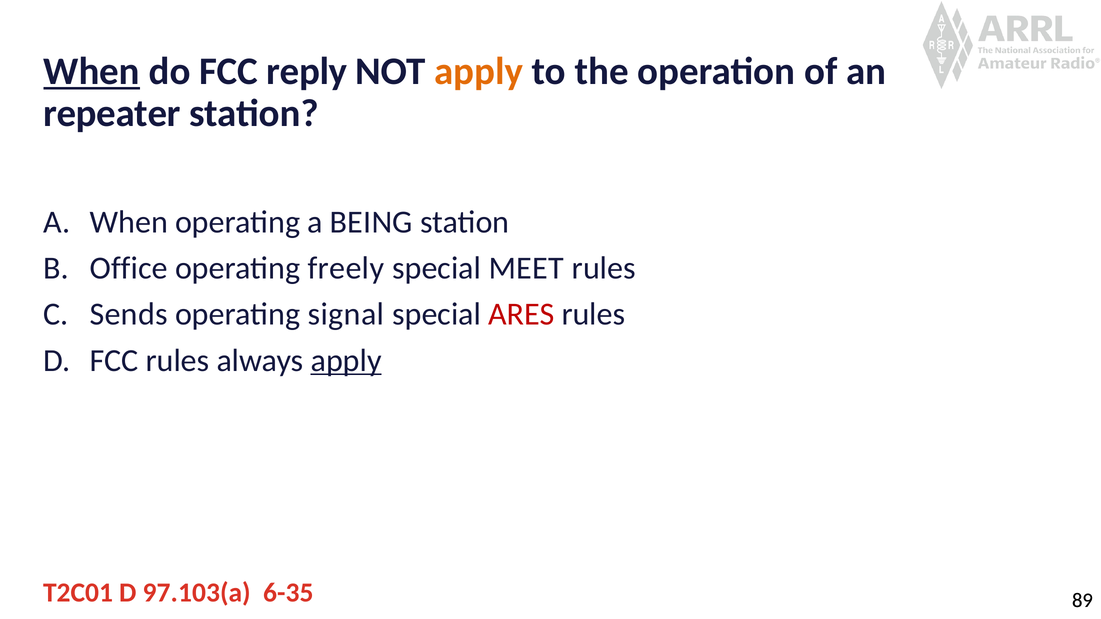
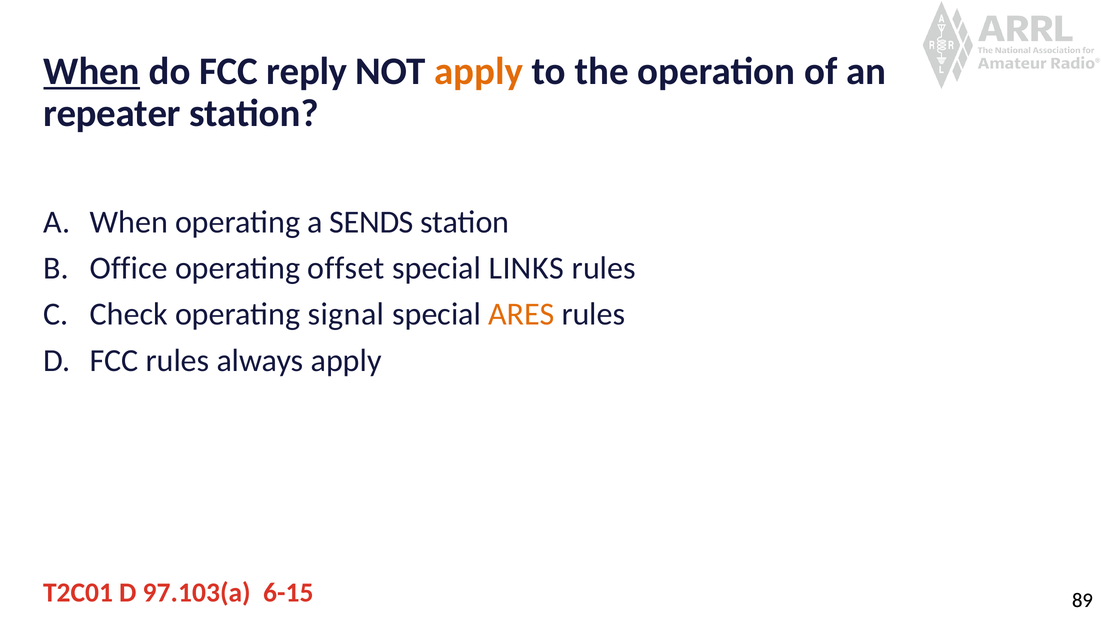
BEING: BEING -> SENDS (372, 222)
freely: freely -> offset (346, 268)
MEET: MEET -> LINKS (526, 268)
Sends: Sends -> Check (129, 315)
ARES colour: red -> orange (521, 315)
apply underline: present -> none (346, 361)
6-35: 6-35 -> 6-15 (288, 593)
